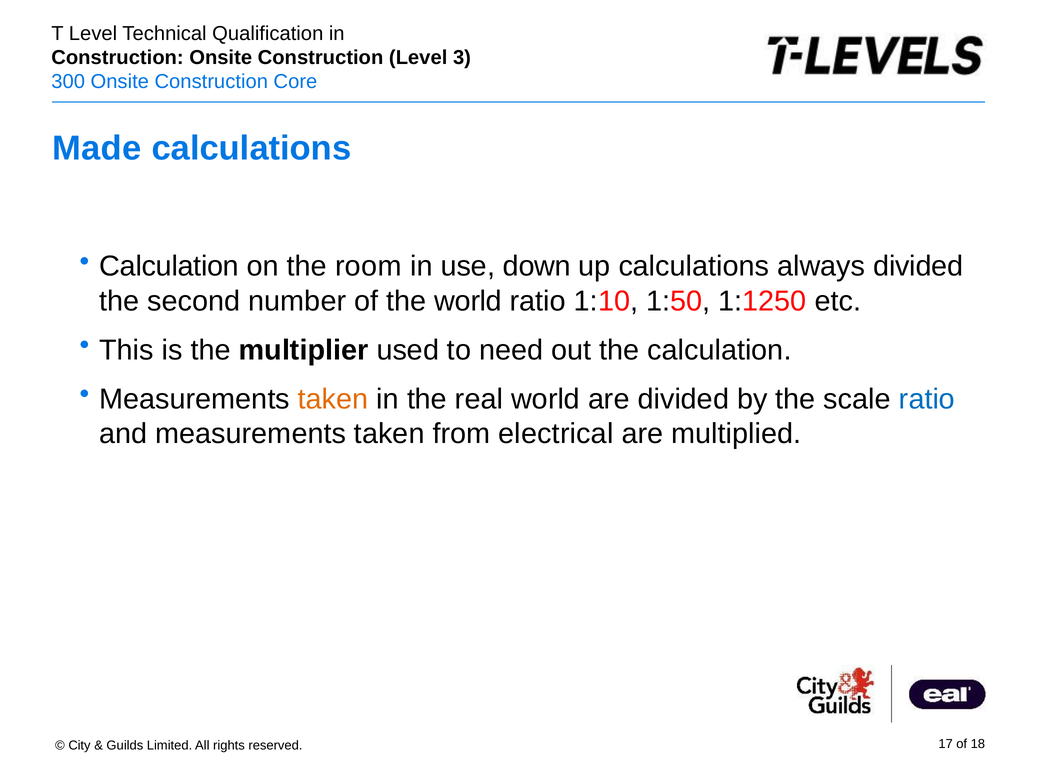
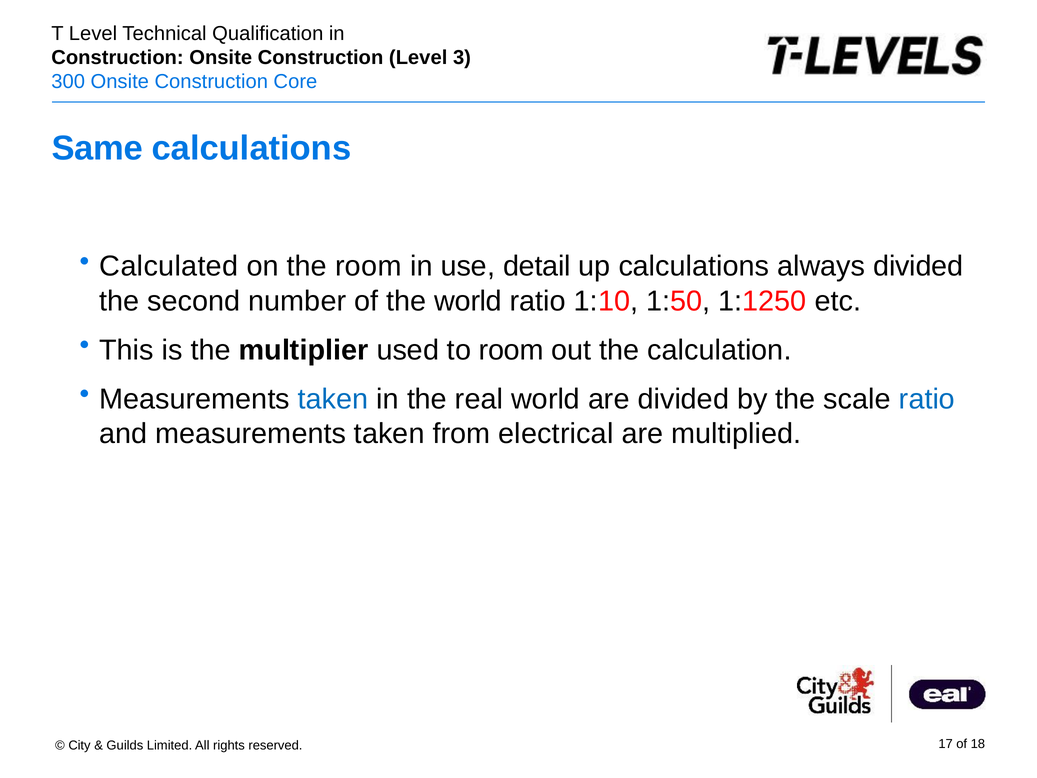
Made: Made -> Same (97, 148)
Calculation: Calculation -> Calculated (169, 266)
down: down -> detail (537, 266)
to need: need -> room (511, 350)
taken colour: orange -> blue (333, 399)
